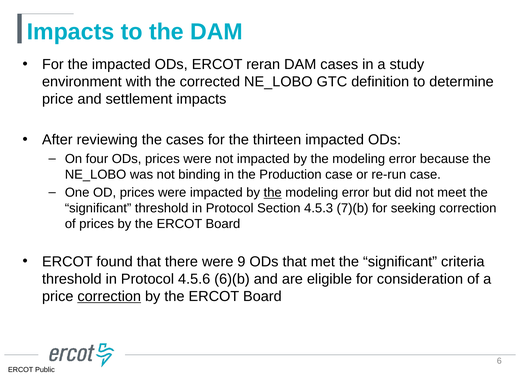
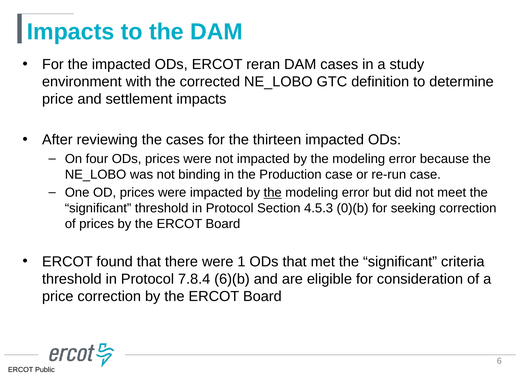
7)(b: 7)(b -> 0)(b (353, 208)
9: 9 -> 1 (241, 262)
4.5.6: 4.5.6 -> 7.8.4 (194, 279)
correction underline: present -> none (109, 296)
